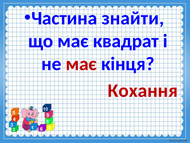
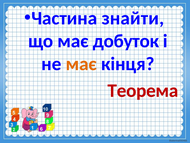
квадрат: квадрат -> добуток (126, 41)
має colour: red -> orange (81, 64)
Кохання: Кохання -> Теорема (143, 90)
